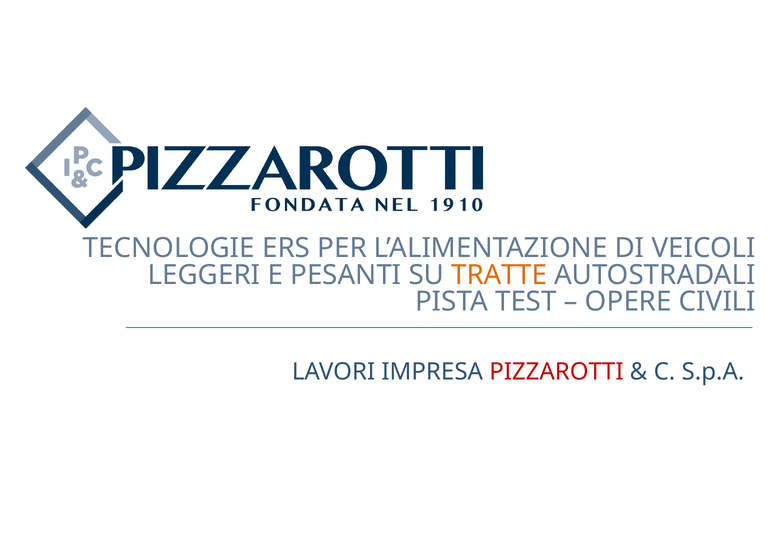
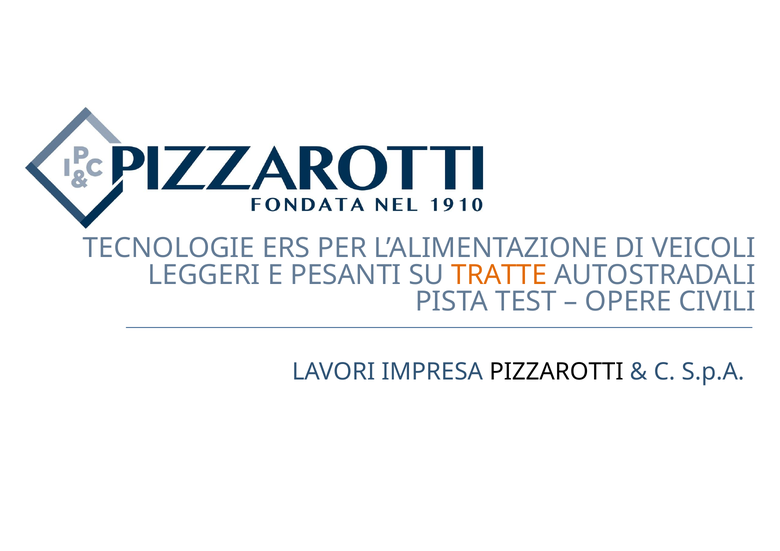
PIZZAROTTI colour: red -> black (556, 372)
